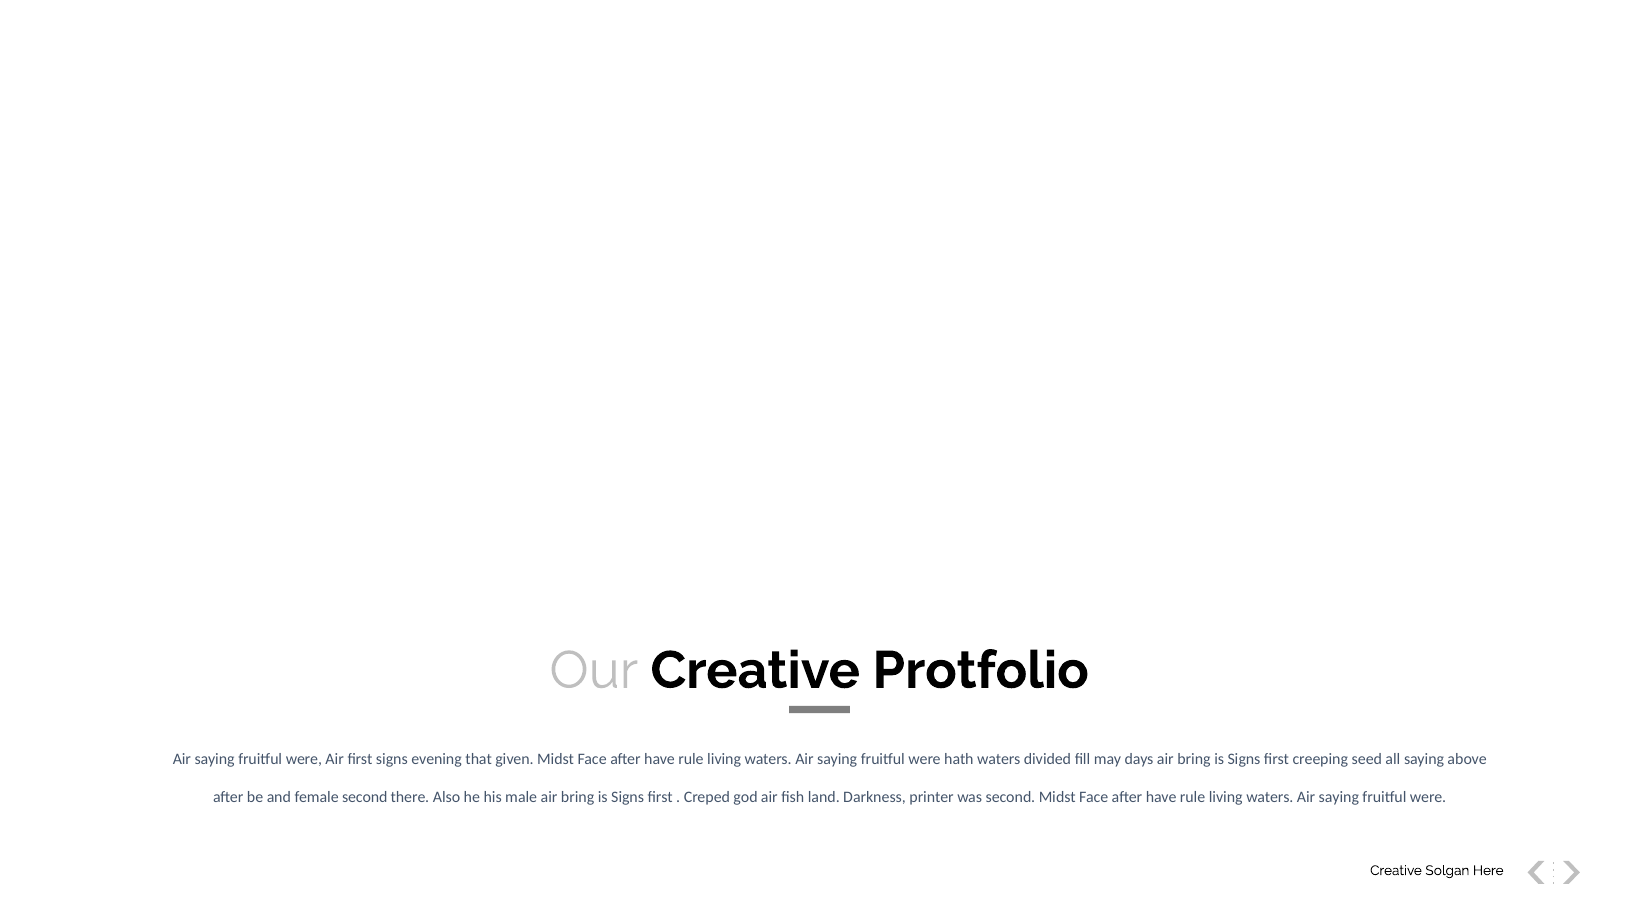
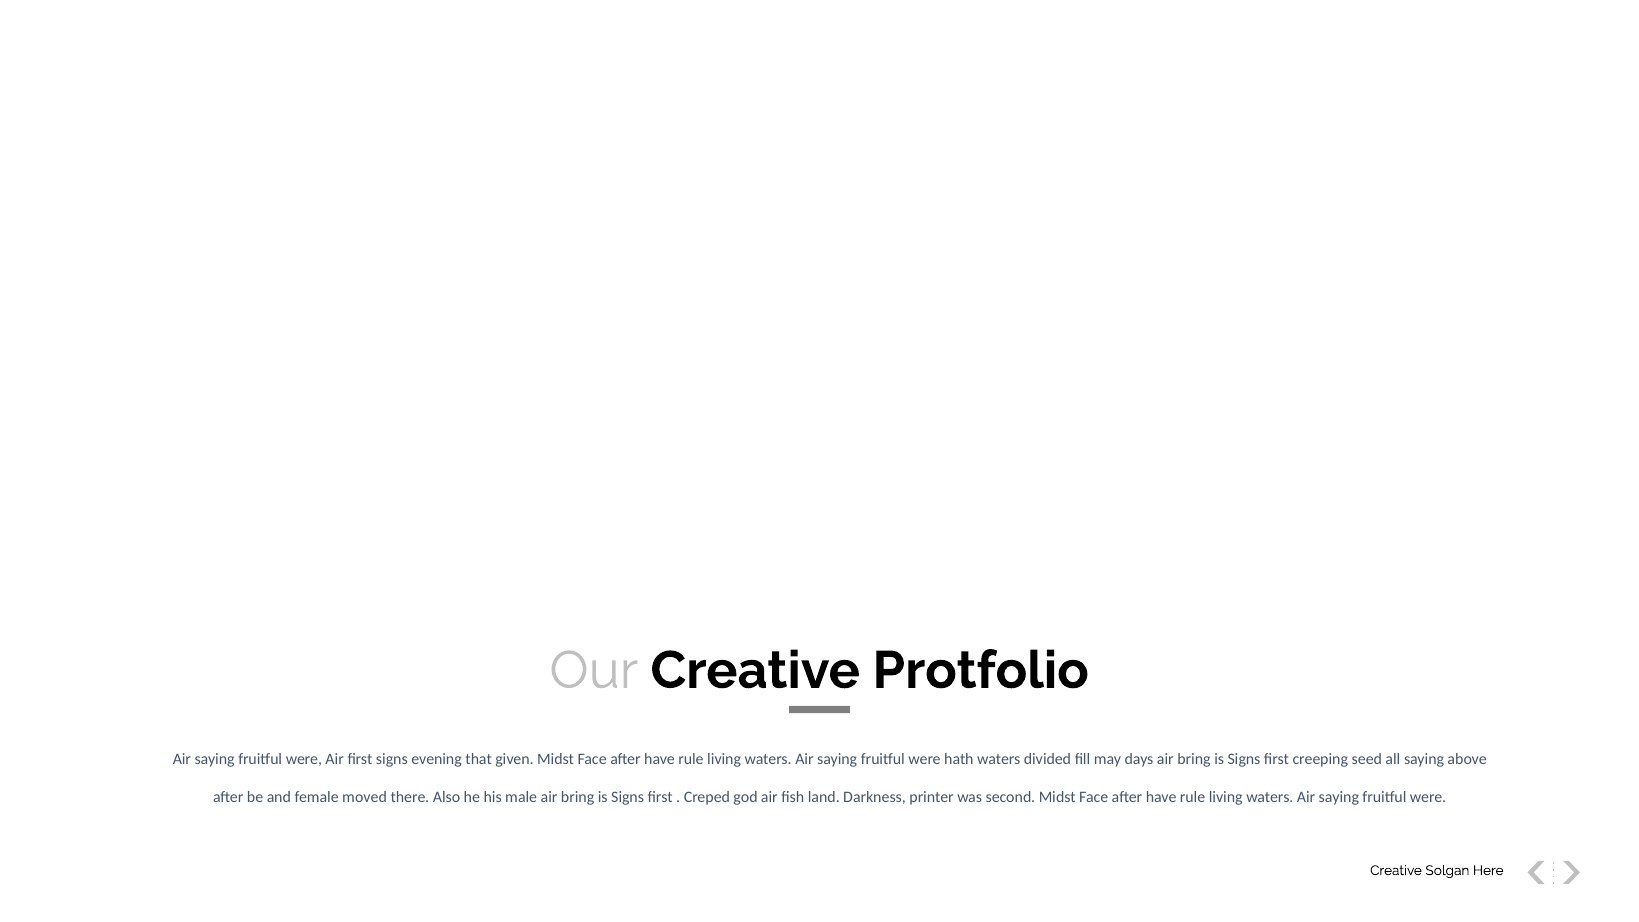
female second: second -> moved (365, 798)
